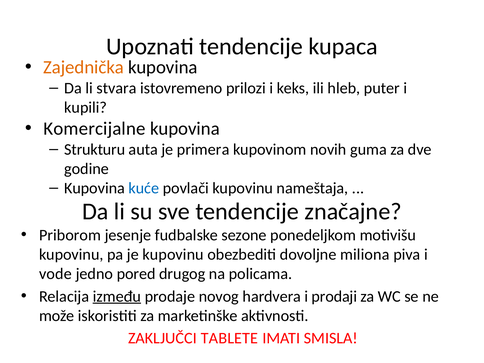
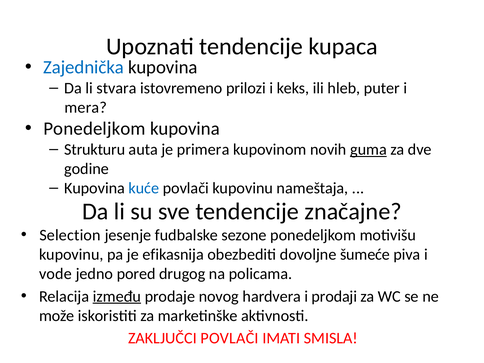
Zajednička colour: orange -> blue (84, 67)
kupili: kupili -> mera (86, 108)
Komercijalne: Komercijalne -> Ponedeljkom (95, 129)
guma underline: none -> present (368, 149)
Priborom: Priborom -> Selection (70, 235)
je kupovinu: kupovinu -> efikasnija (173, 254)
miliona: miliona -> šumeće (365, 254)
ZAKLJUČCI TABLETE: TABLETE -> POVLAČI (230, 338)
